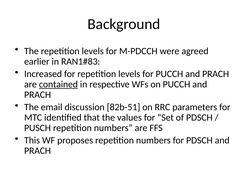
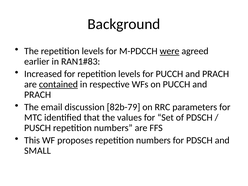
were underline: none -> present (170, 51)
82b-51: 82b-51 -> 82b-79 (123, 107)
PRACH: PRACH -> SMALL (38, 151)
